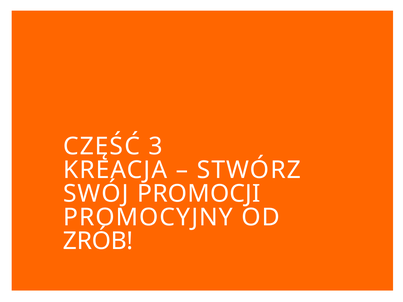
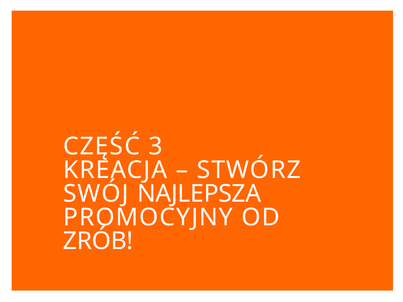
PROMOCJI: PROMOCJI -> NAJLEPSZA (199, 194)
